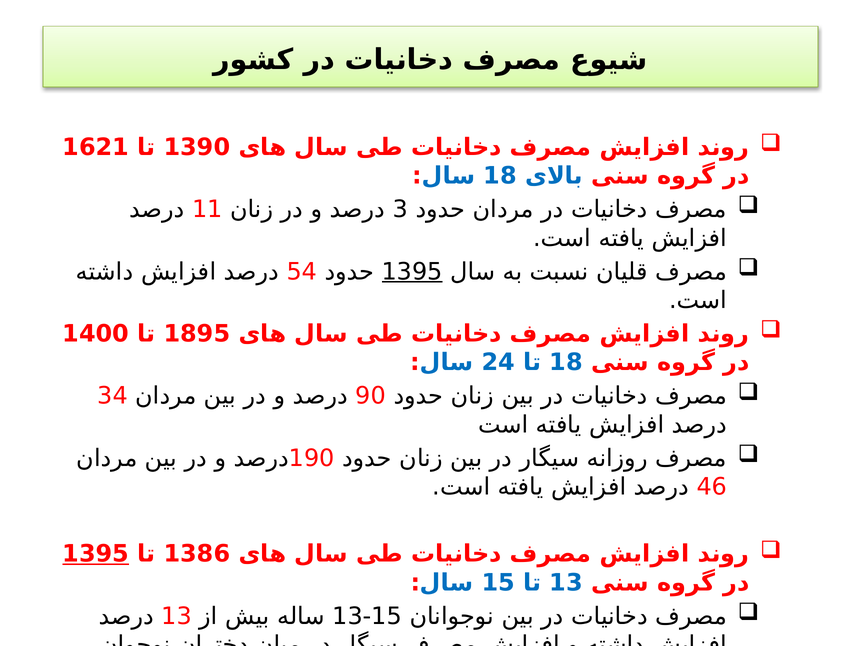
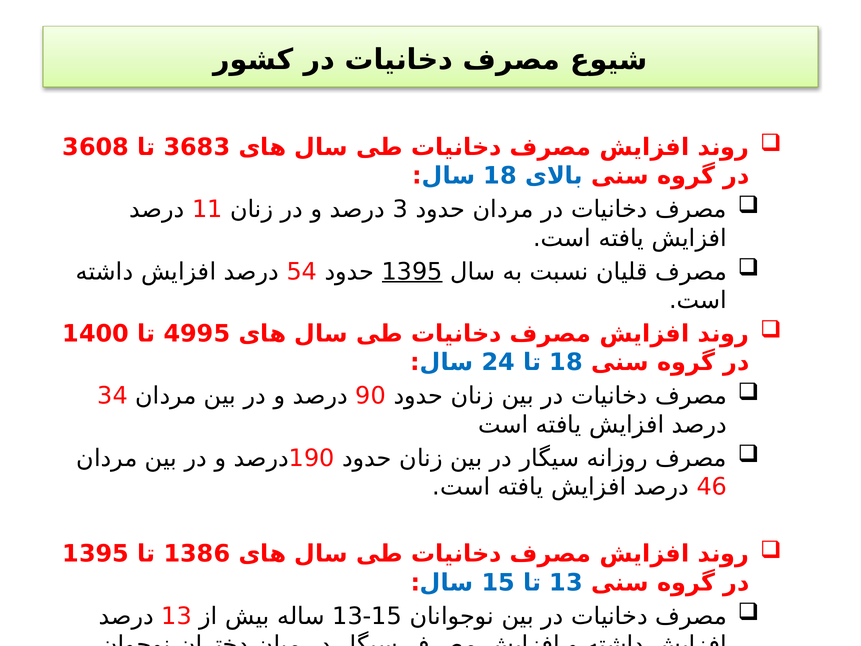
1621: 1621 -> 3608 (96, 147)
1390: 1390 -> 3683 (197, 147)
1895: 1895 -> 4995 (197, 334)
1395 underline: present -> none (96, 554)
